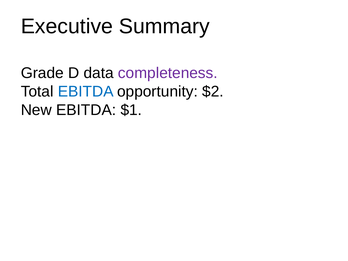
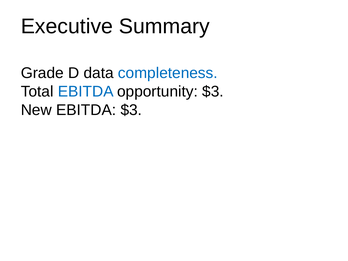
completeness colour: purple -> blue (168, 73)
opportunity $2: $2 -> $3 (213, 92)
EBITDA $1: $1 -> $3 (131, 110)
